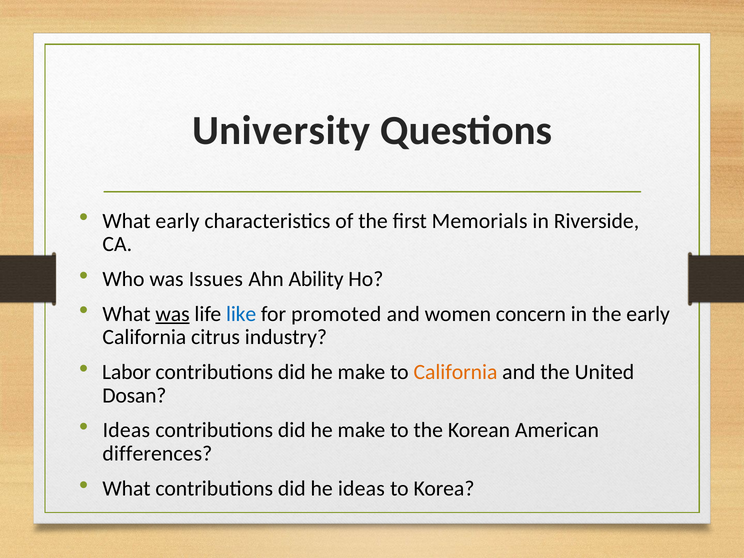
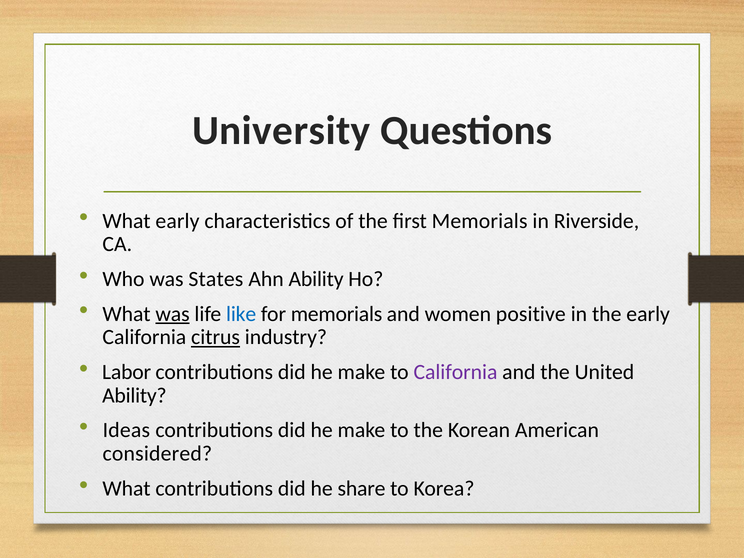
Issues: Issues -> States (216, 279)
for promoted: promoted -> memorials (337, 314)
concern: concern -> positive (531, 314)
citrus underline: none -> present (216, 337)
California colour: orange -> purple (455, 372)
Dosan: Dosan -> Ability (134, 395)
differences: differences -> considered (157, 454)
he ideas: ideas -> share (362, 488)
